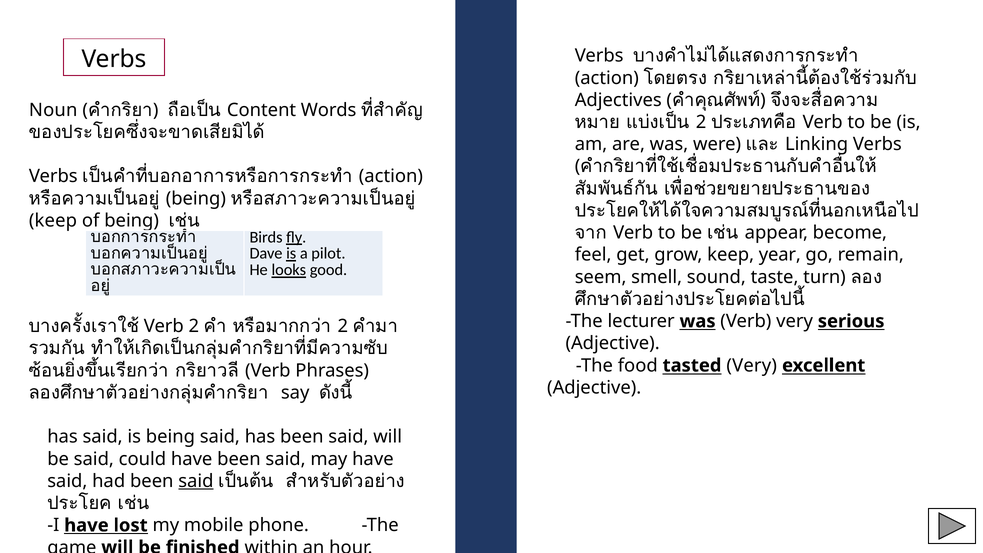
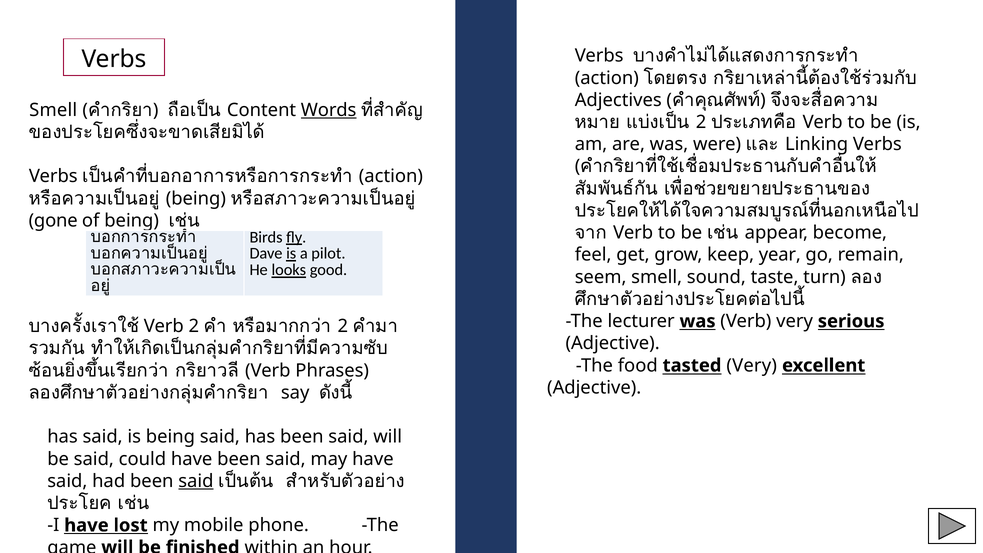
Noun: Noun -> Smell (53, 110)
Words underline: none -> present (329, 110)
keep: keep -> gone (53, 221)
